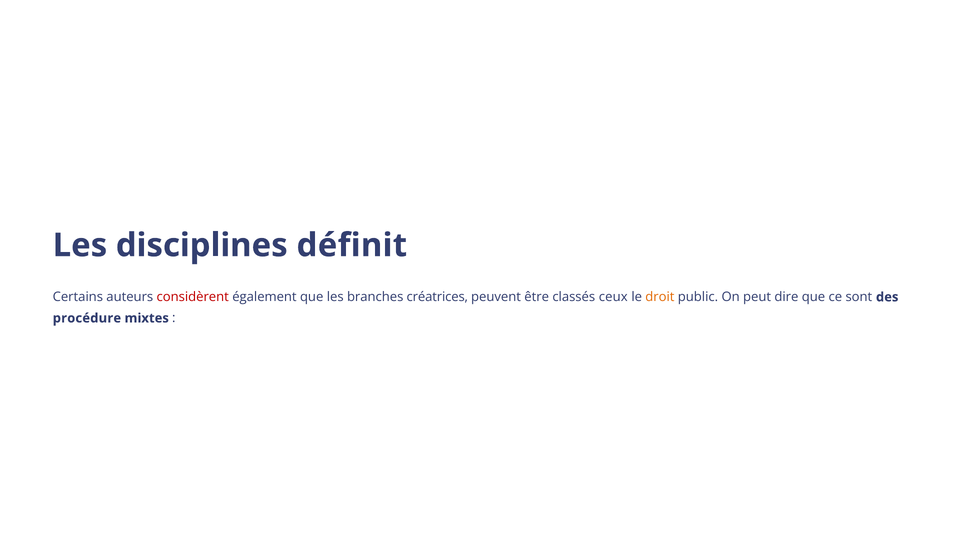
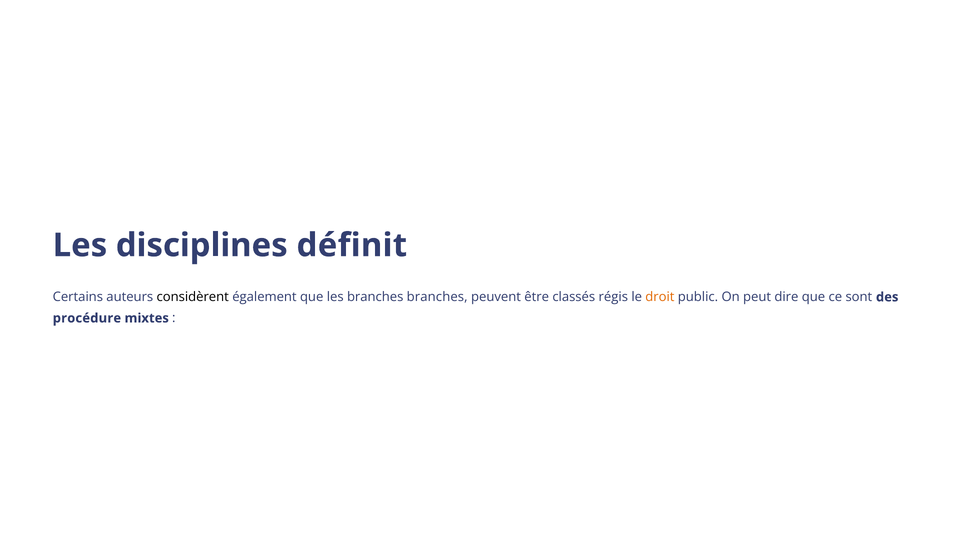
considèrent colour: red -> black (193, 297)
branches créatrices: créatrices -> branches (437, 297)
ceux: ceux -> régis (613, 297)
